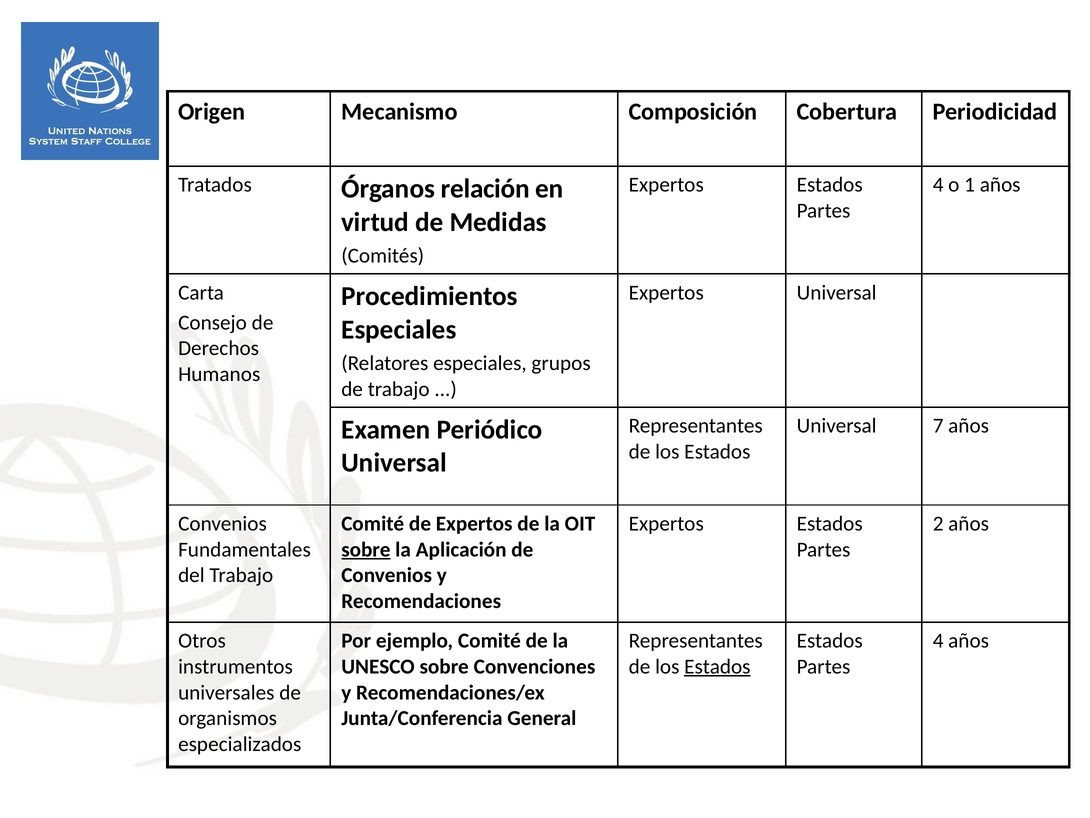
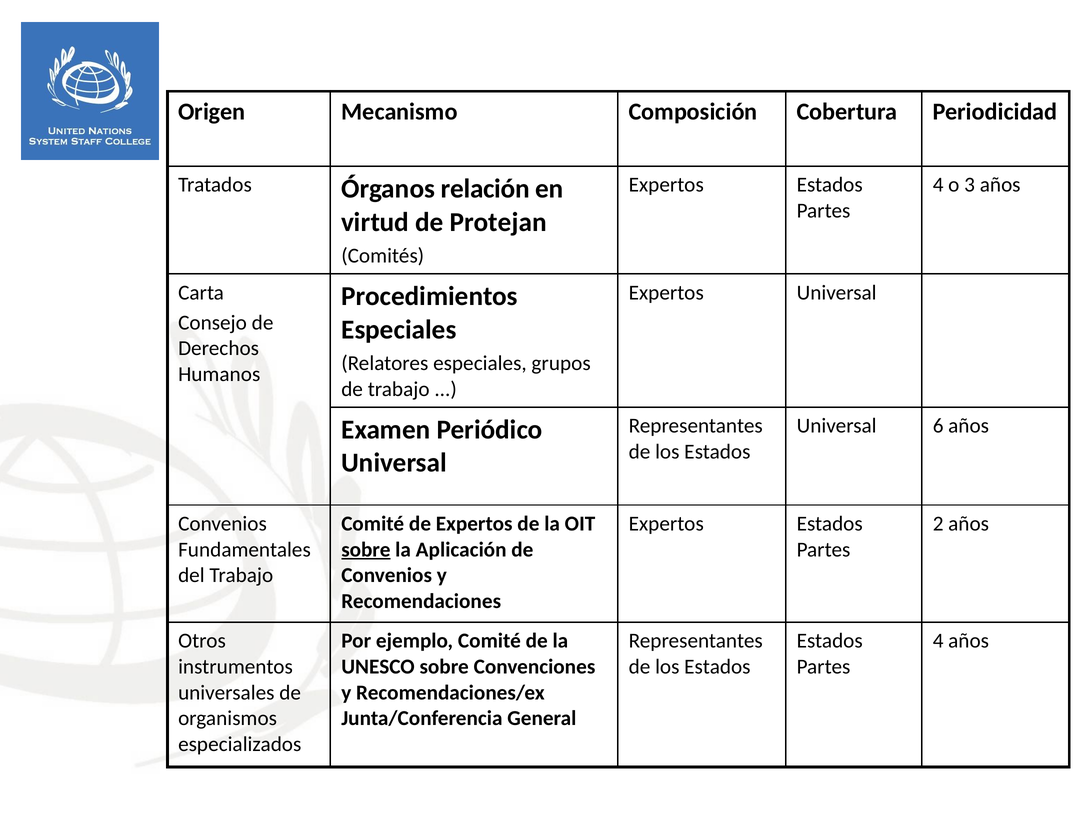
1: 1 -> 3 (970, 185)
Medidas: Medidas -> Protejan (498, 222)
7: 7 -> 6 (938, 426)
Estados underline: present -> none (717, 666)
